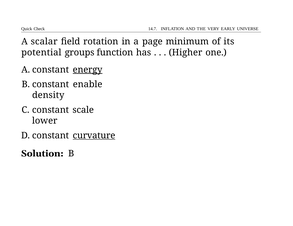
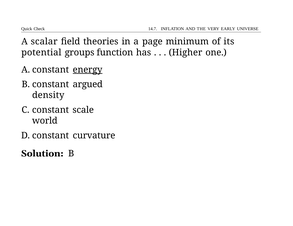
rotation: rotation -> theories (101, 42)
enable: enable -> argued (88, 85)
lower: lower -> world (45, 121)
curvature underline: present -> none (94, 136)
